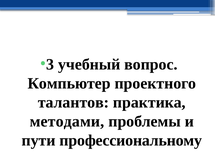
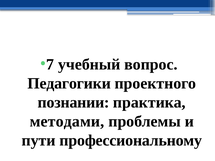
3: 3 -> 7 (50, 65)
Компьютер: Компьютер -> Педагогики (69, 84)
талантов: талантов -> познании (74, 103)
